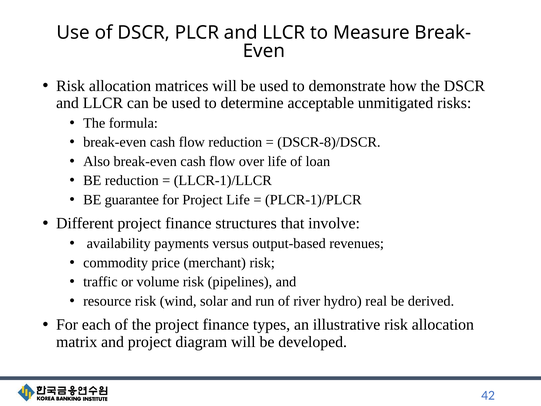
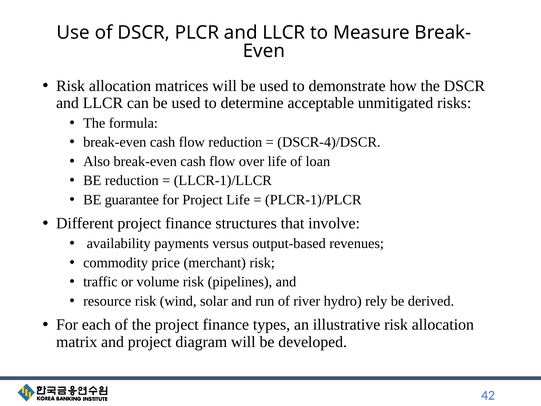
DSCR-8)/DSCR: DSCR-8)/DSCR -> DSCR-4)/DSCR (329, 142)
real: real -> rely (376, 301)
